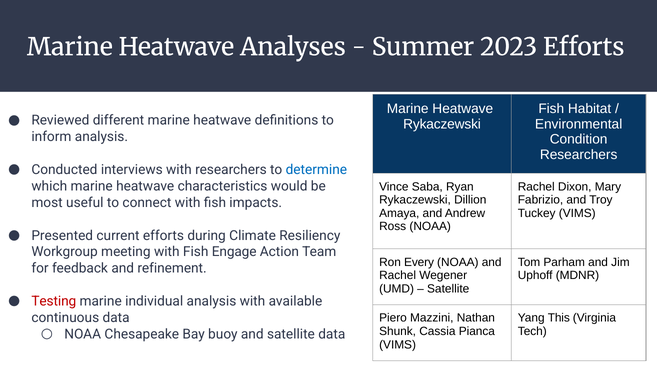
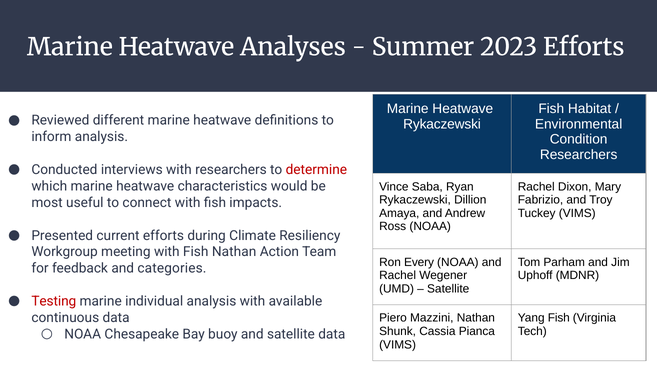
determine colour: blue -> red (316, 170)
Fish Engage: Engage -> Nathan (234, 252)
refinement: refinement -> categories (172, 268)
Yang This: This -> Fish (559, 318)
